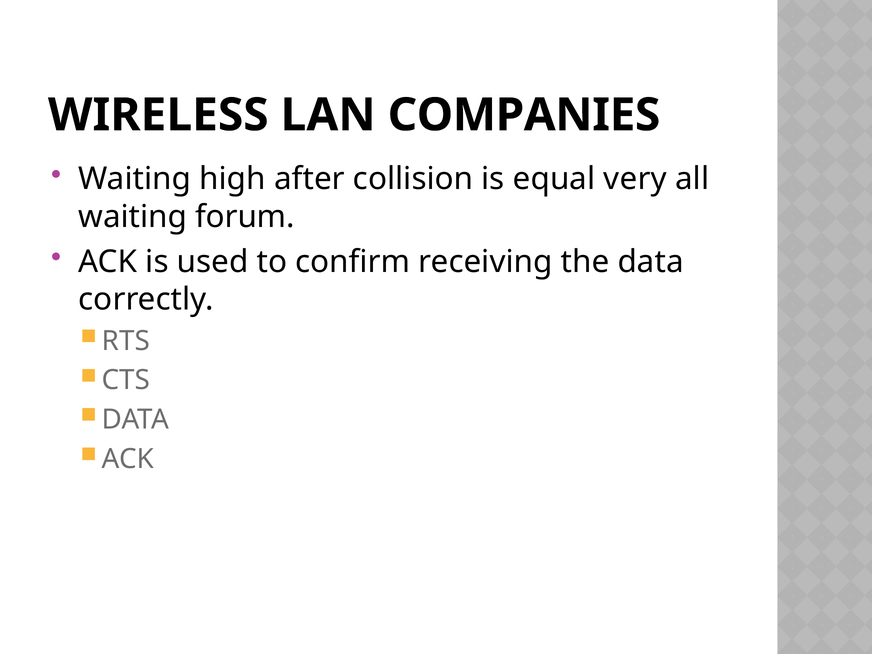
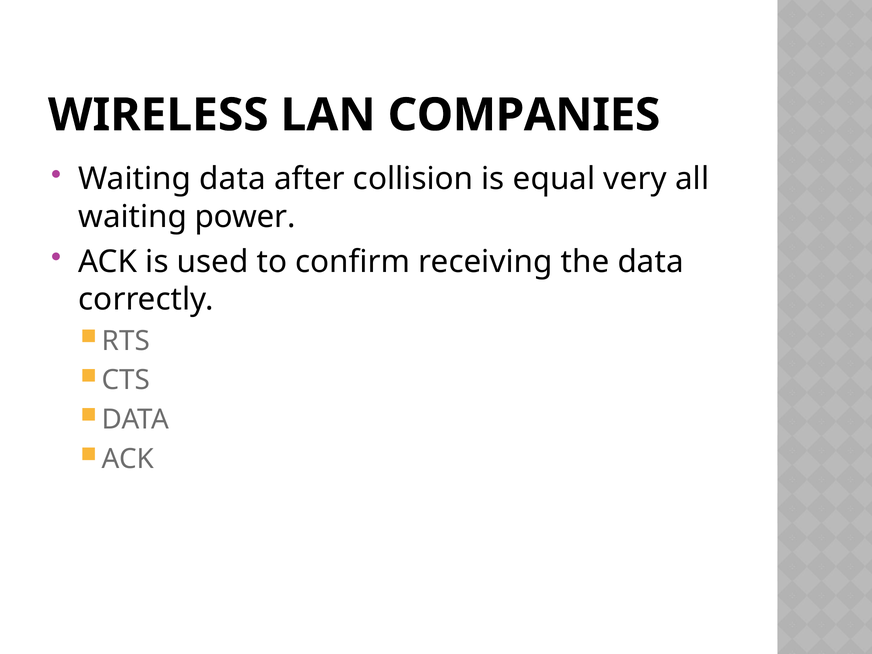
Waiting high: high -> data (233, 179)
forum: forum -> power (245, 217)
